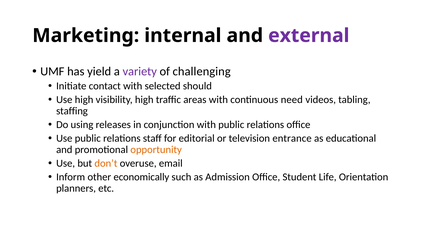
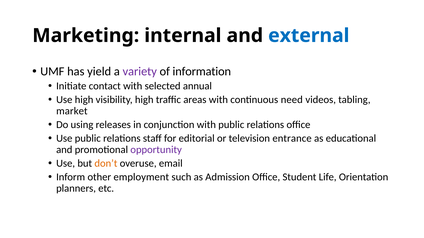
external colour: purple -> blue (309, 36)
challenging: challenging -> information (202, 72)
should: should -> annual (197, 86)
staffing: staffing -> market (72, 111)
opportunity colour: orange -> purple (156, 150)
economically: economically -> employment (141, 177)
